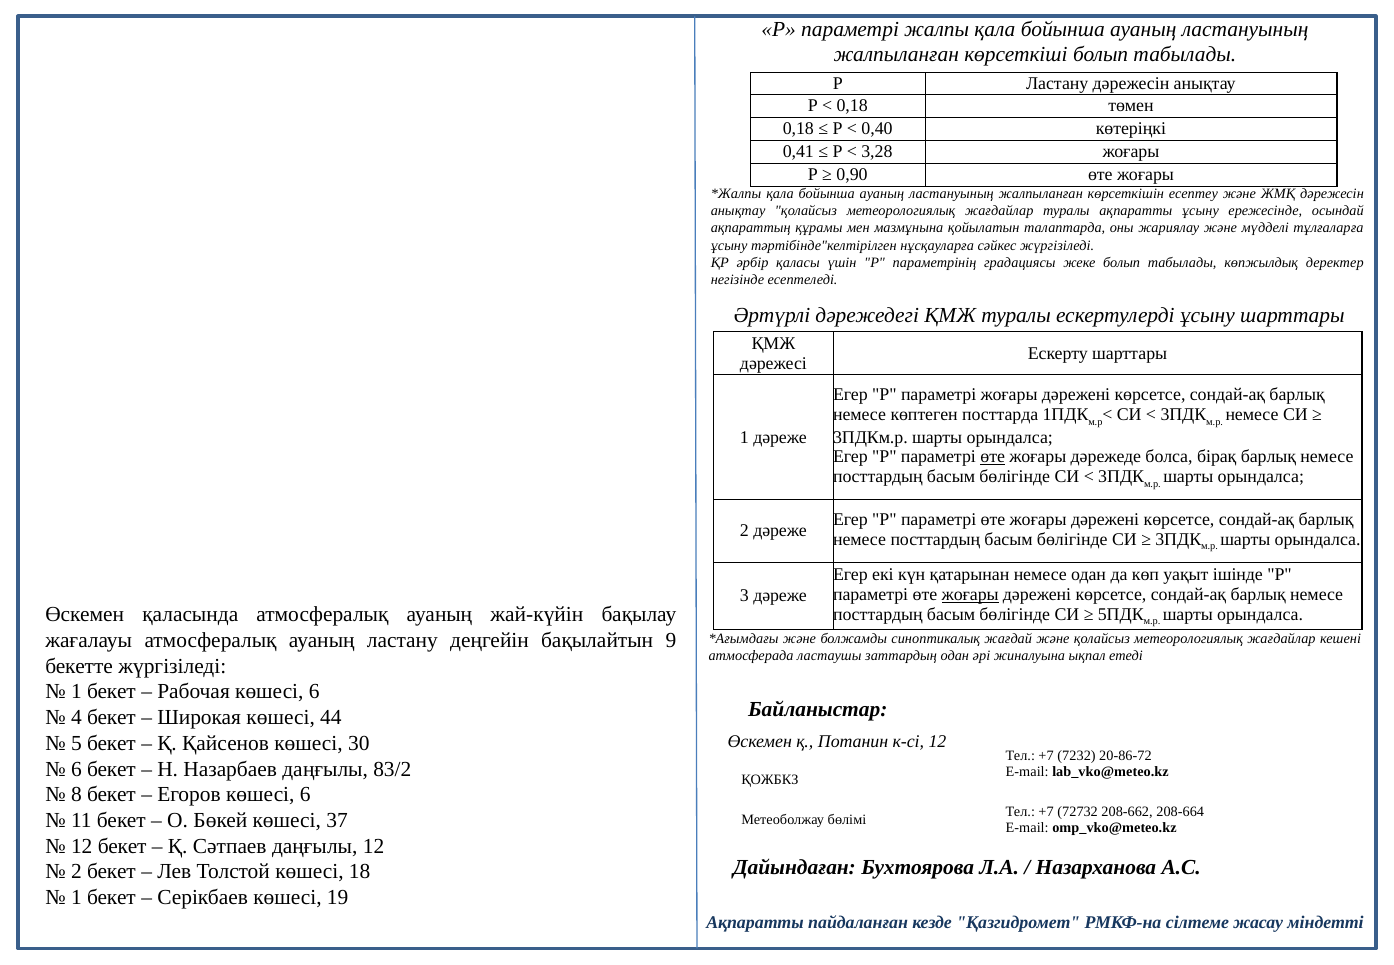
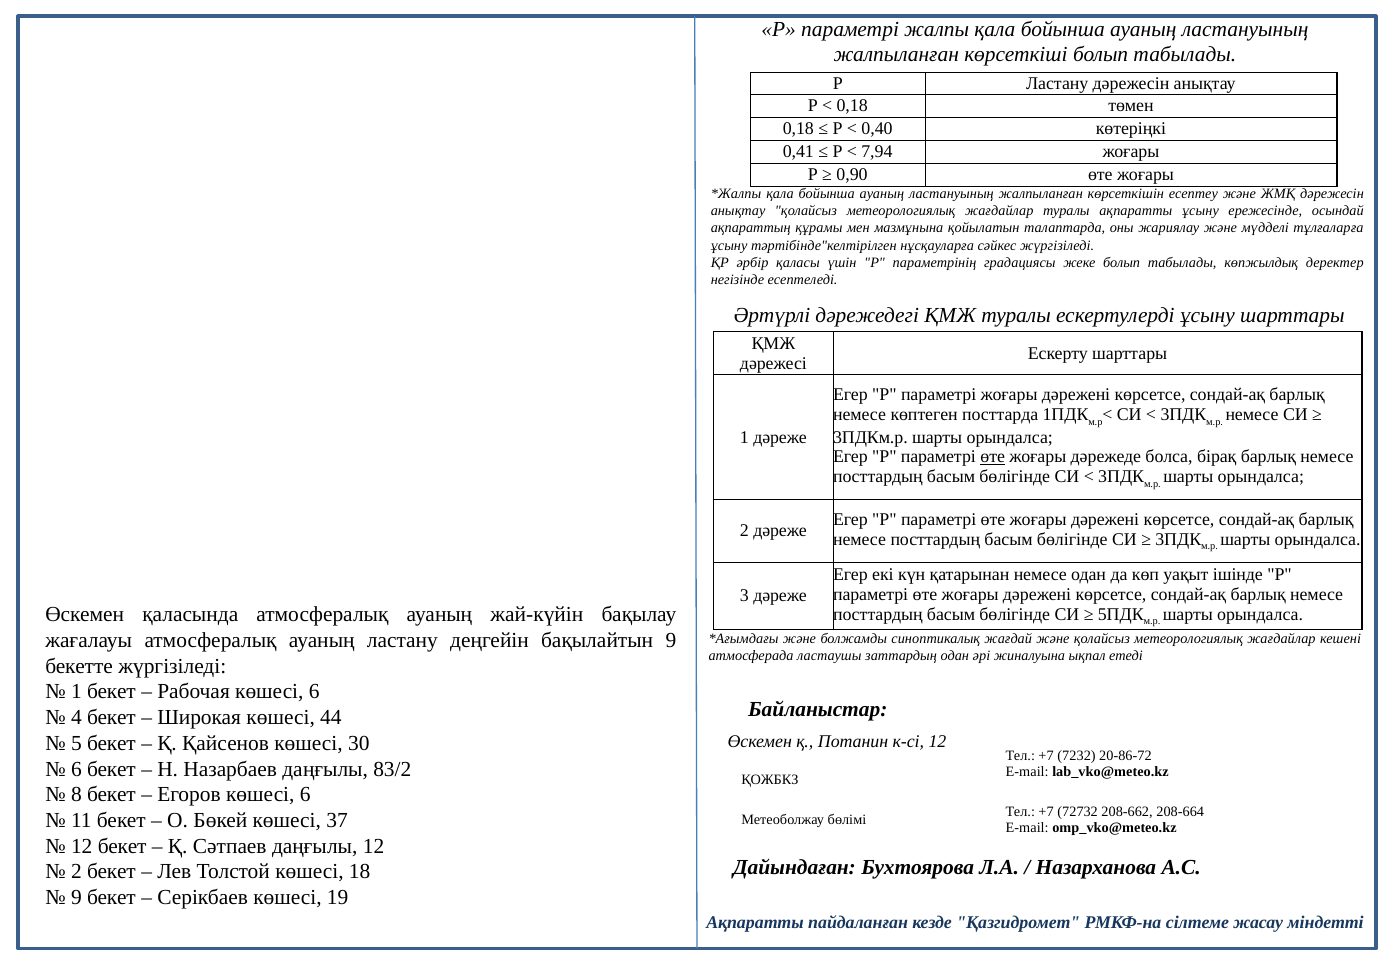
3,28: 3,28 -> 7,94 (877, 152)
жоғары underline: present -> none (970, 595)
1: 1 -> 9 (76, 898)
